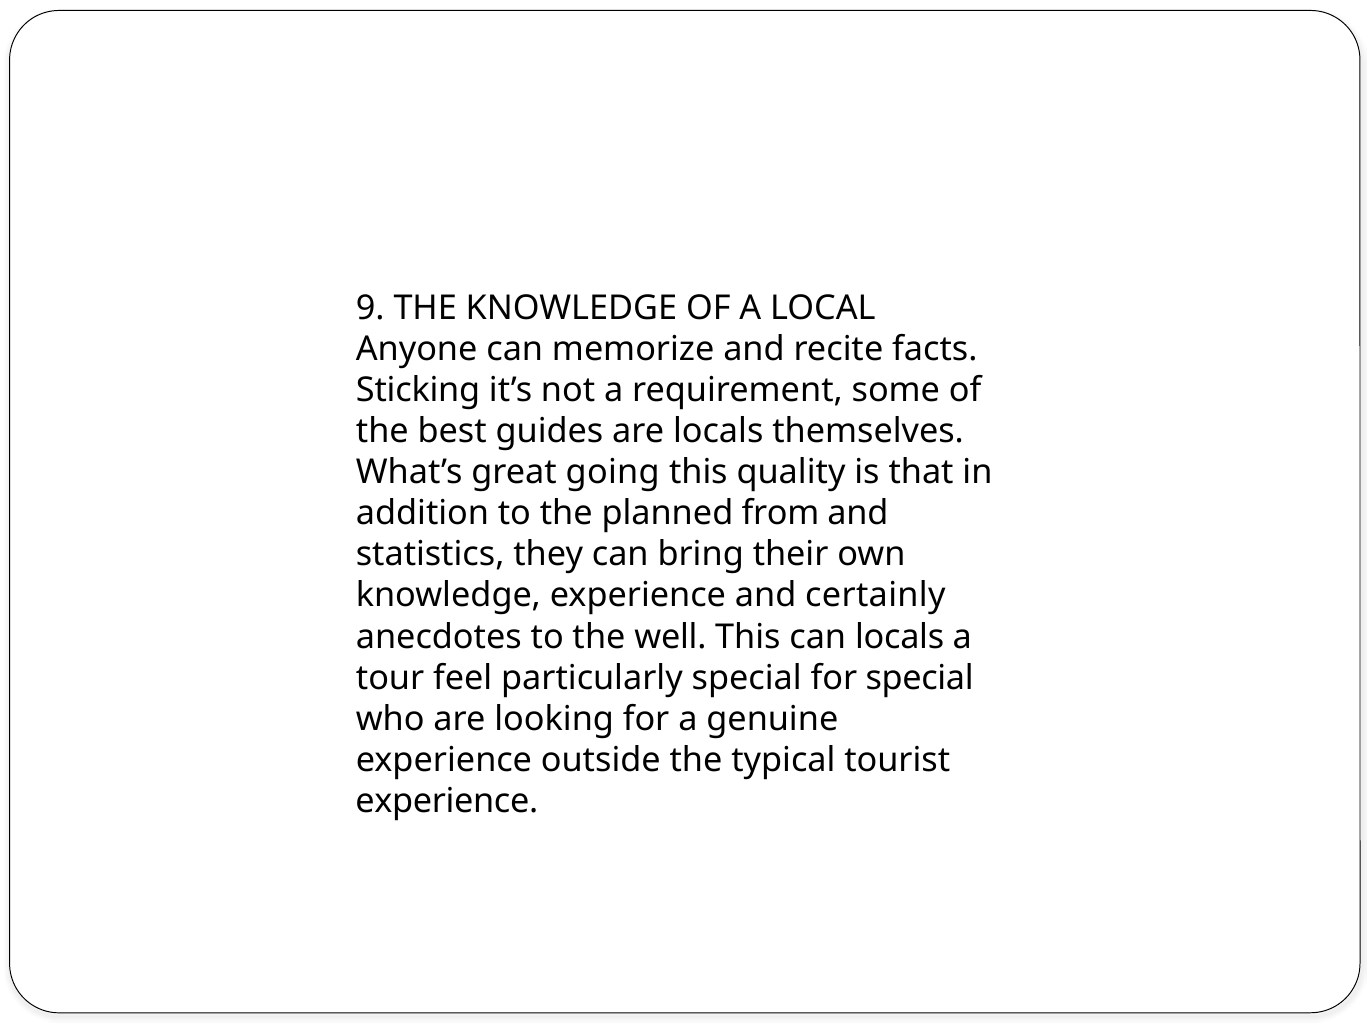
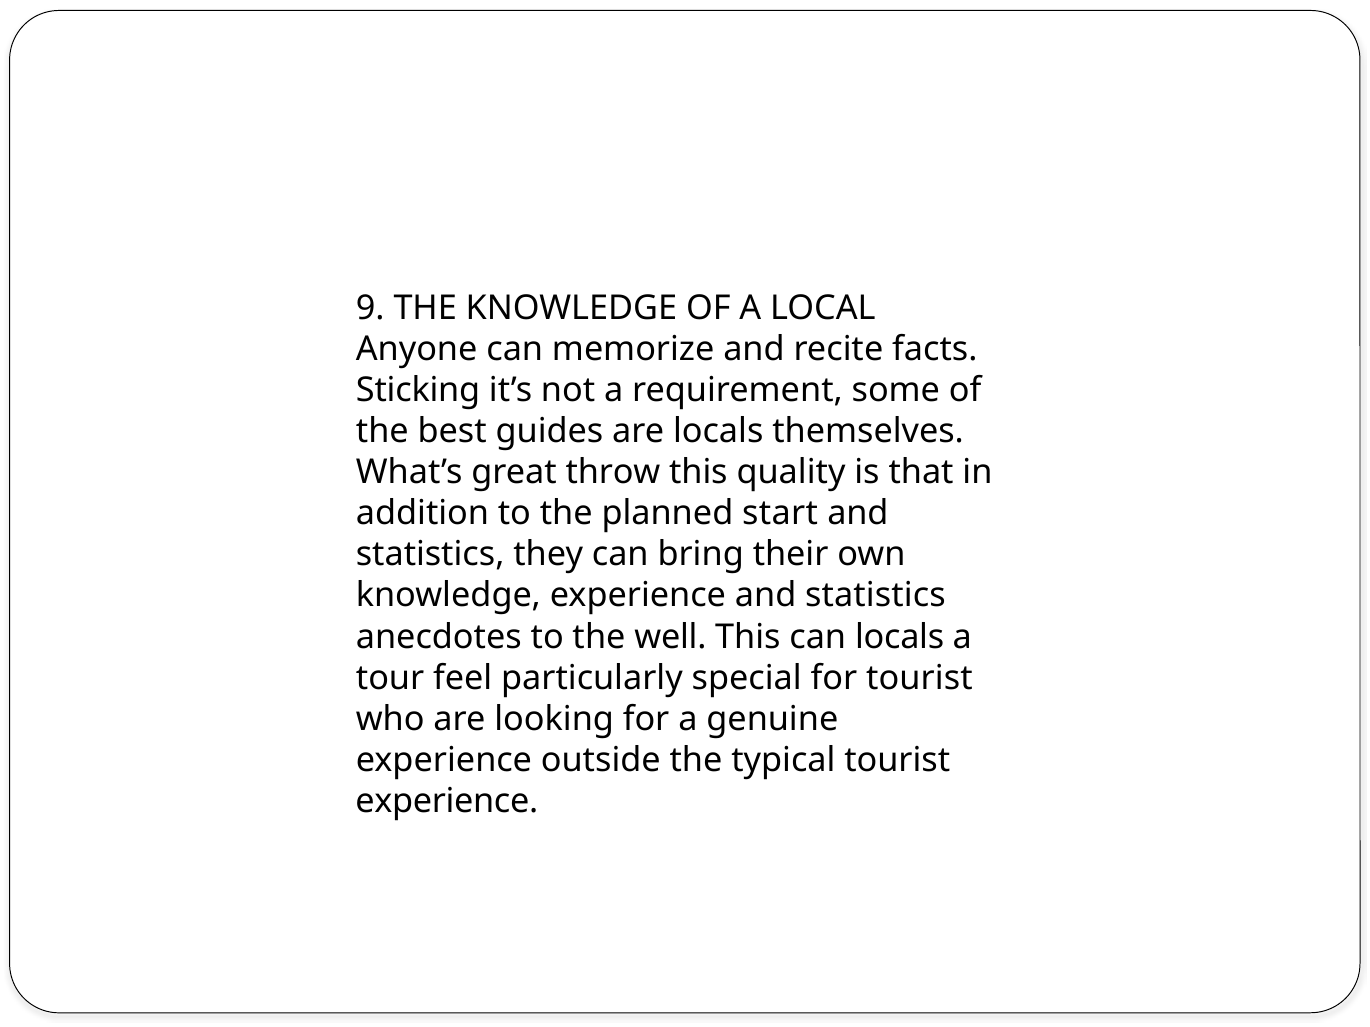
going: going -> throw (613, 473)
from: from -> start (780, 514)
experience and certainly: certainly -> statistics (875, 596)
for special: special -> tourist (919, 678)
